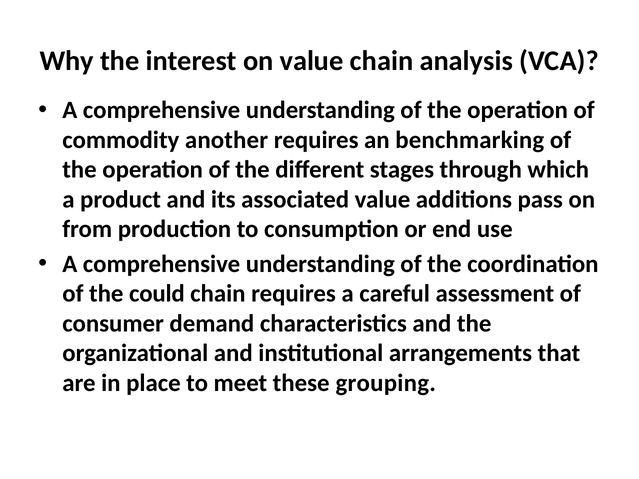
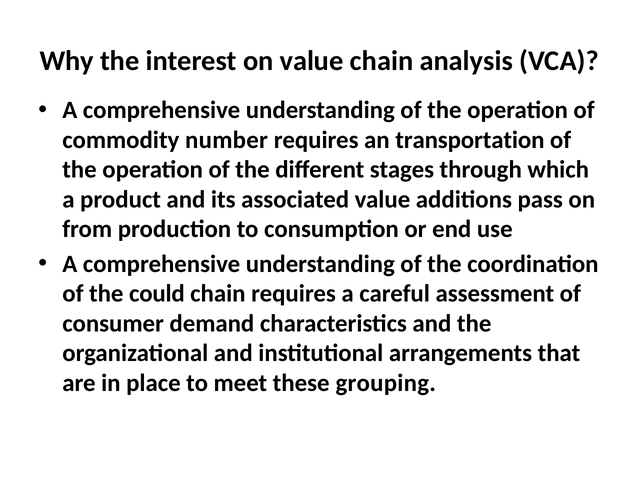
another: another -> number (226, 140)
benchmarking: benchmarking -> transportation (470, 140)
